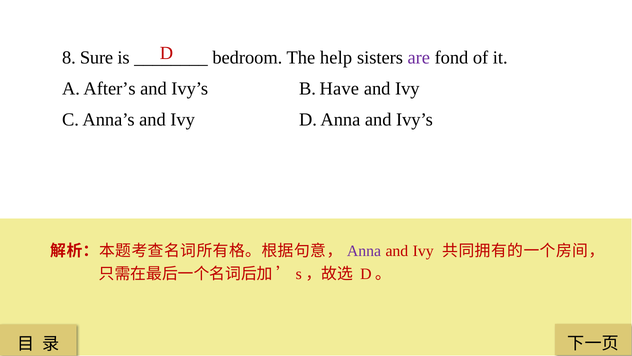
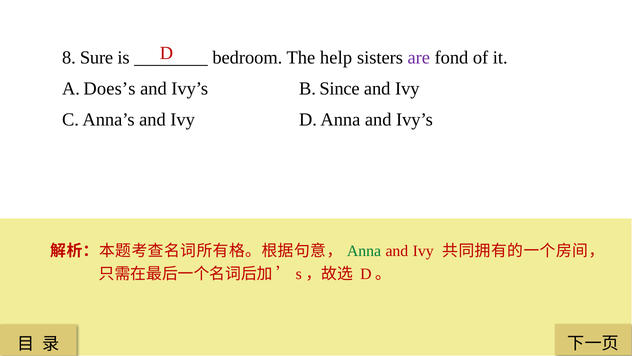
After’s: After’s -> Does’s (109, 88)
Have: Have -> Since (340, 88)
Anna colour: purple -> green (364, 251)
